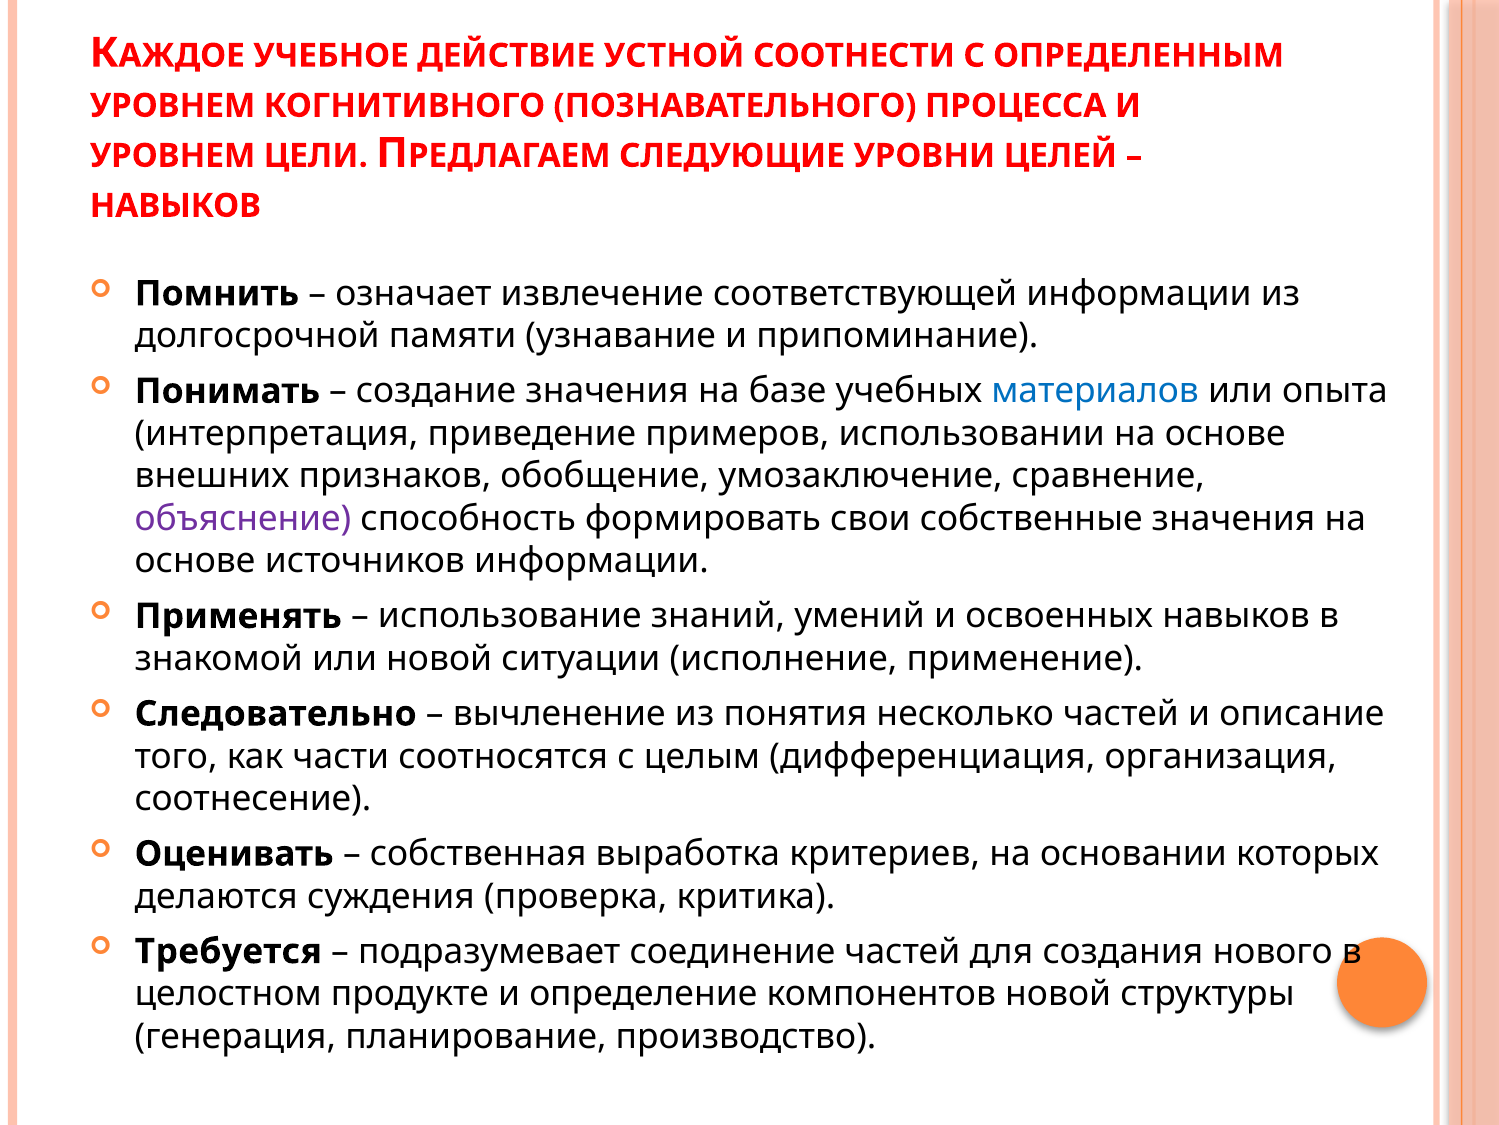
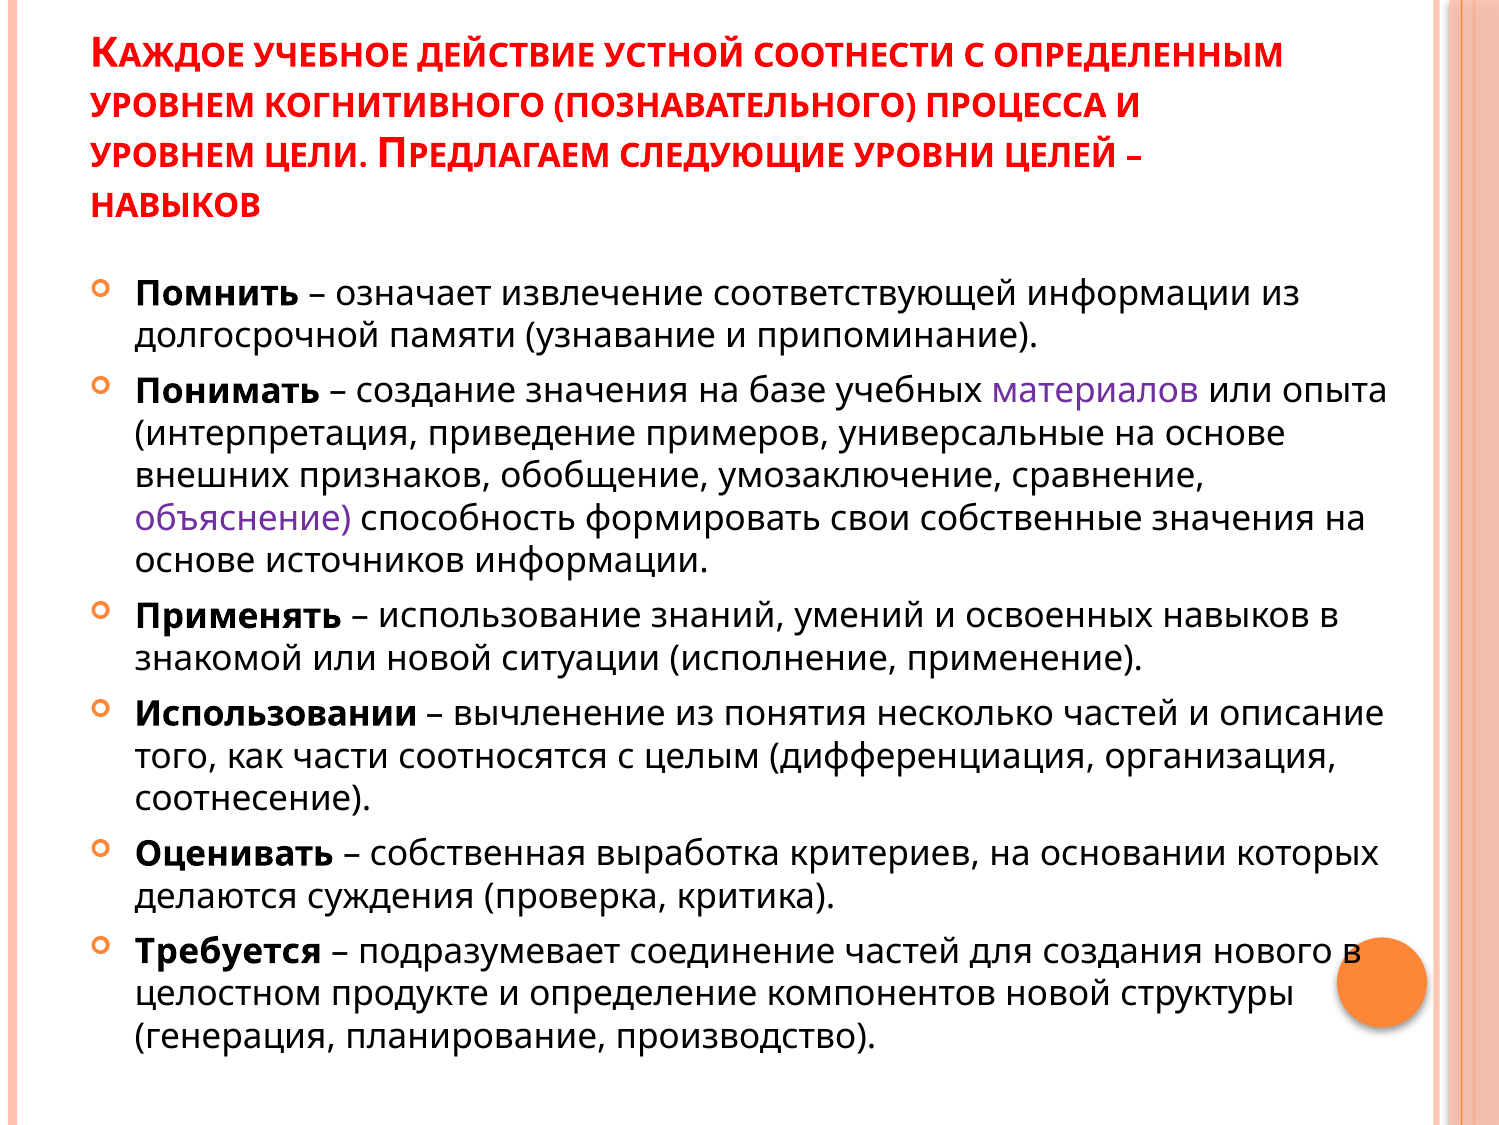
материалов colour: blue -> purple (1095, 391)
использовании: использовании -> универсальные (972, 433)
Следовательно: Следовательно -> Использовании (276, 713)
